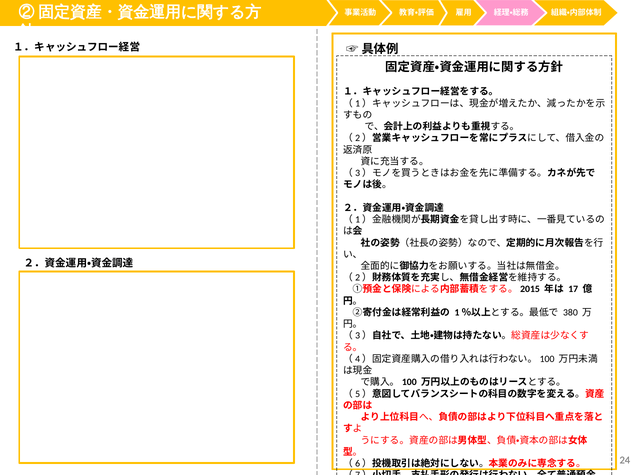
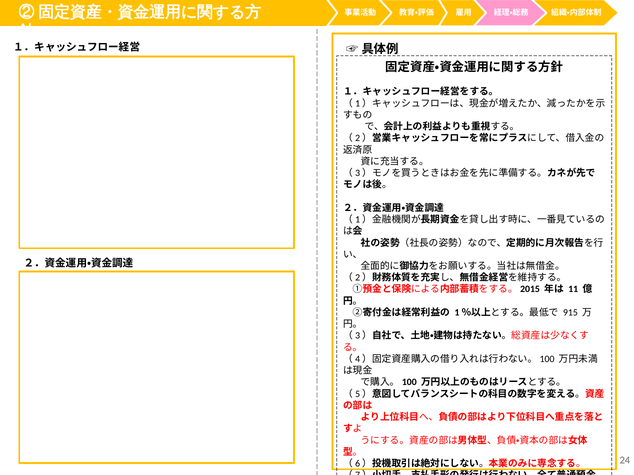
17: 17 -> 11 (573, 290)
380: 380 -> 915 (570, 313)
